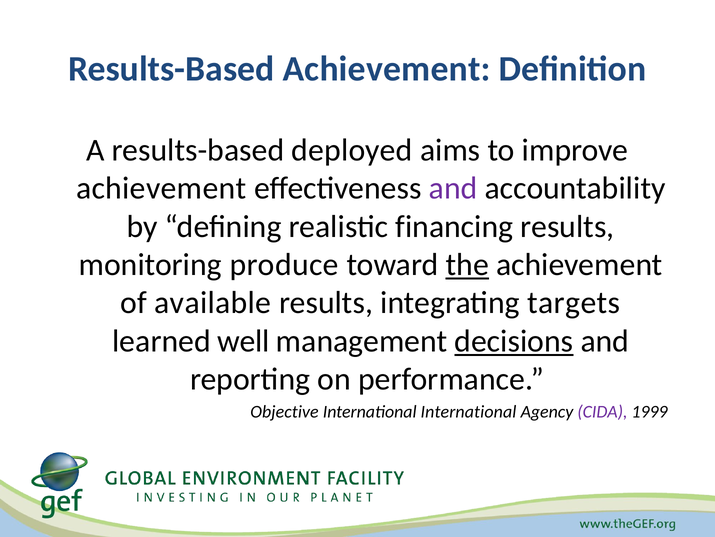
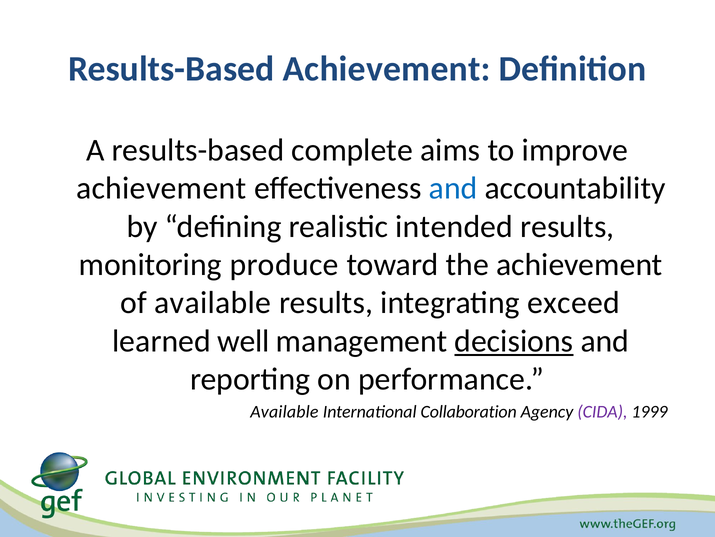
deployed: deployed -> complete (352, 150)
and colour: purple -> blue (453, 188)
financing: financing -> intended (454, 226)
the underline: present -> none (467, 264)
targets: targets -> exceed (574, 303)
Objective: Objective -> Available (284, 411)
International International: International -> Collaboration (469, 411)
